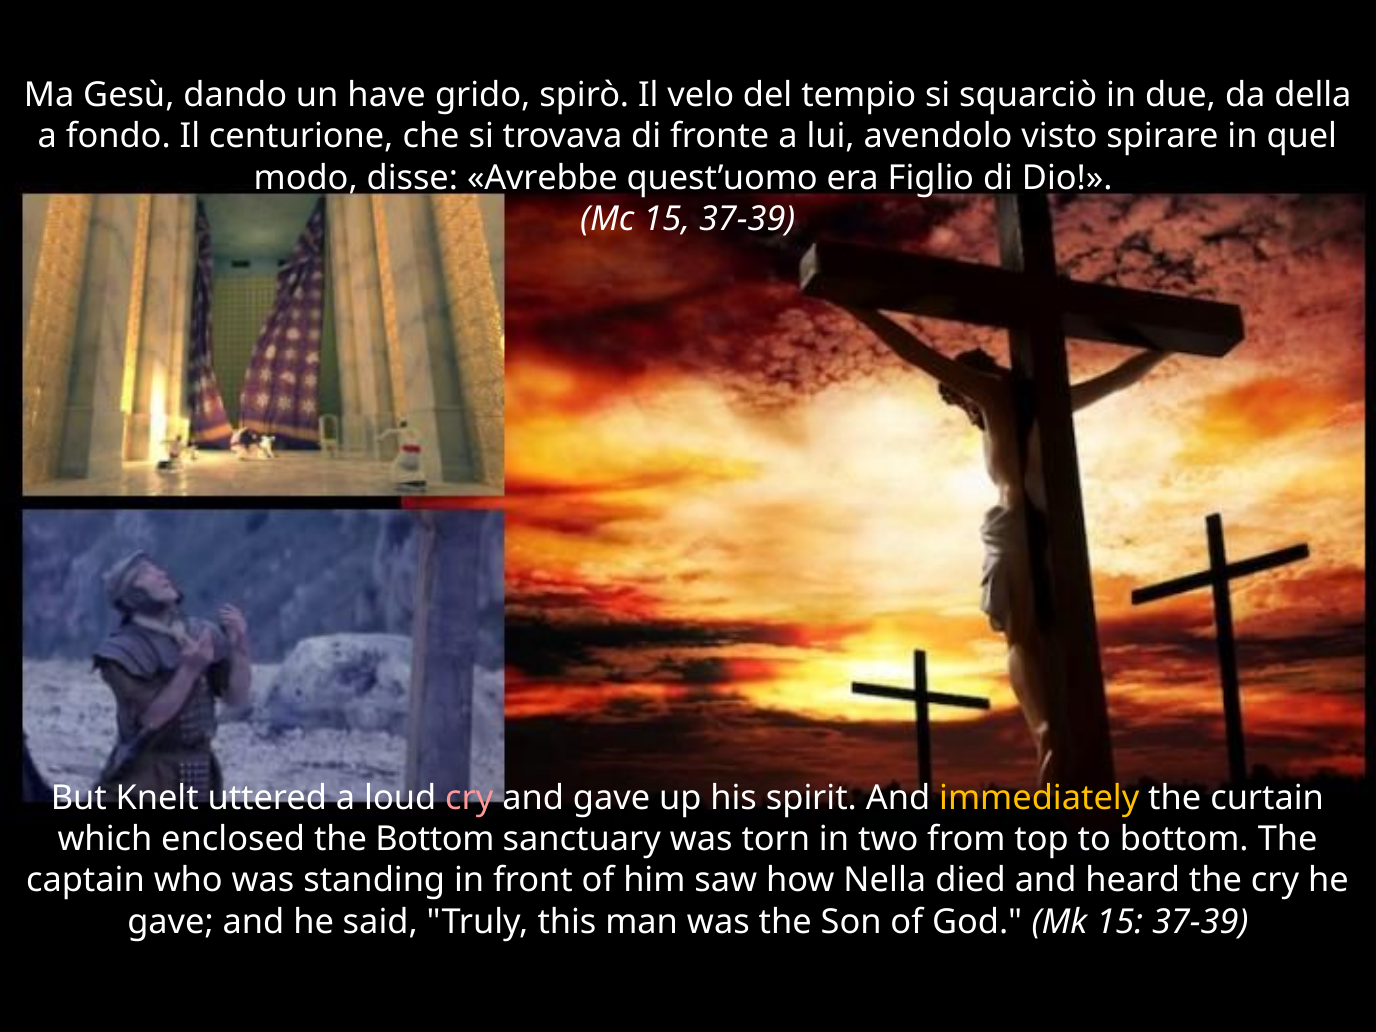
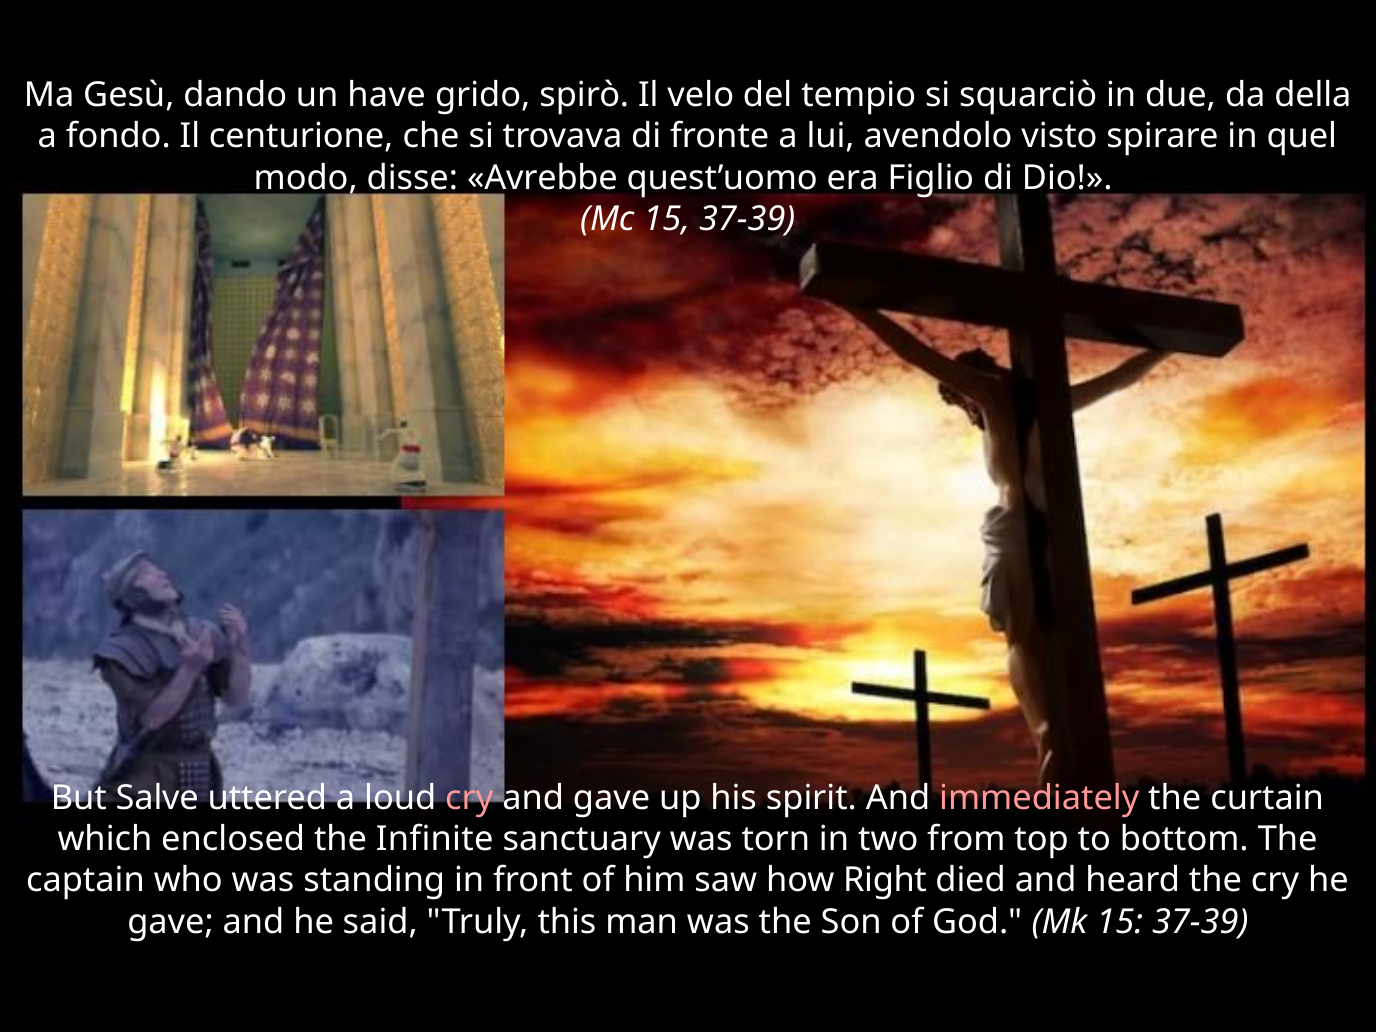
Knelt: Knelt -> Salve (157, 798)
immediately colour: yellow -> pink (1039, 798)
the Bottom: Bottom -> Infinite (435, 839)
Nella: Nella -> Right (885, 881)
